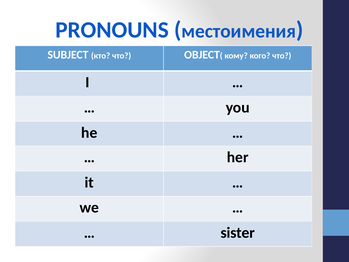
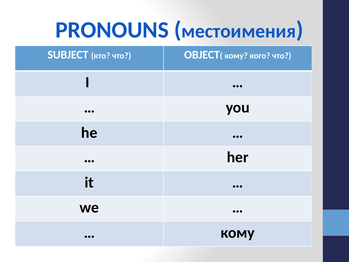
sister: sister -> кому (238, 233)
